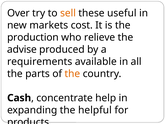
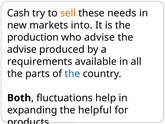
Over: Over -> Cash (18, 13)
useful: useful -> needs (122, 13)
cost: cost -> into (82, 25)
who relieve: relieve -> advise (100, 37)
the colour: orange -> blue (72, 74)
Cash: Cash -> Both (19, 98)
concentrate: concentrate -> fluctuations (65, 98)
